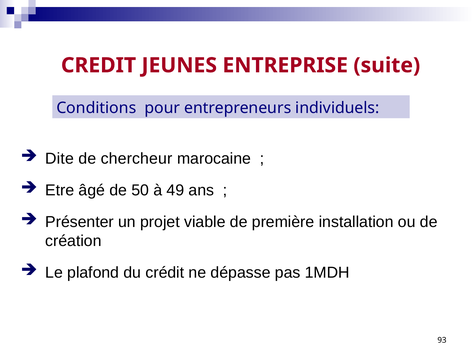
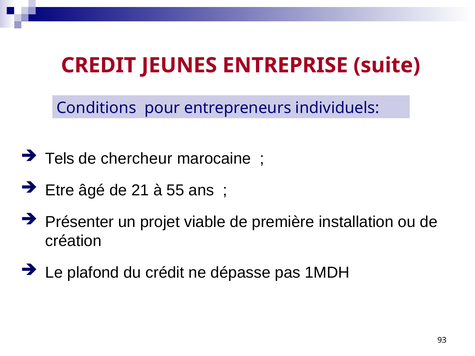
Dite: Dite -> Tels (60, 159)
50: 50 -> 21 (140, 190)
49: 49 -> 55 (175, 190)
